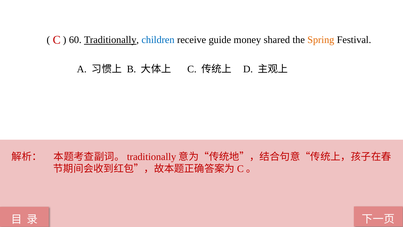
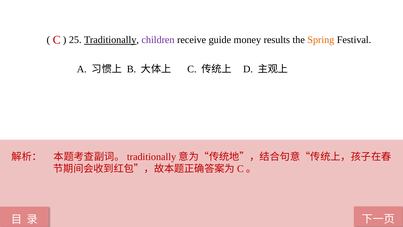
60: 60 -> 25 (75, 40)
children colour: blue -> purple (158, 40)
shared: shared -> results (277, 40)
